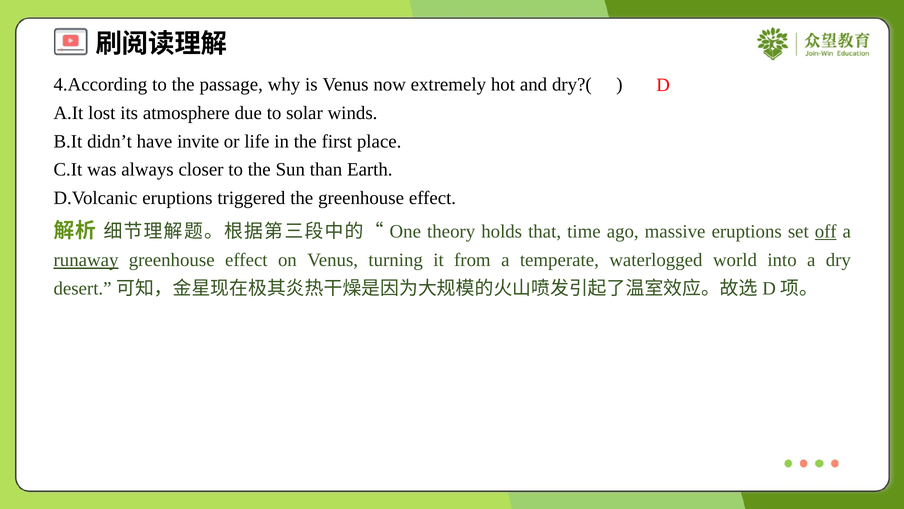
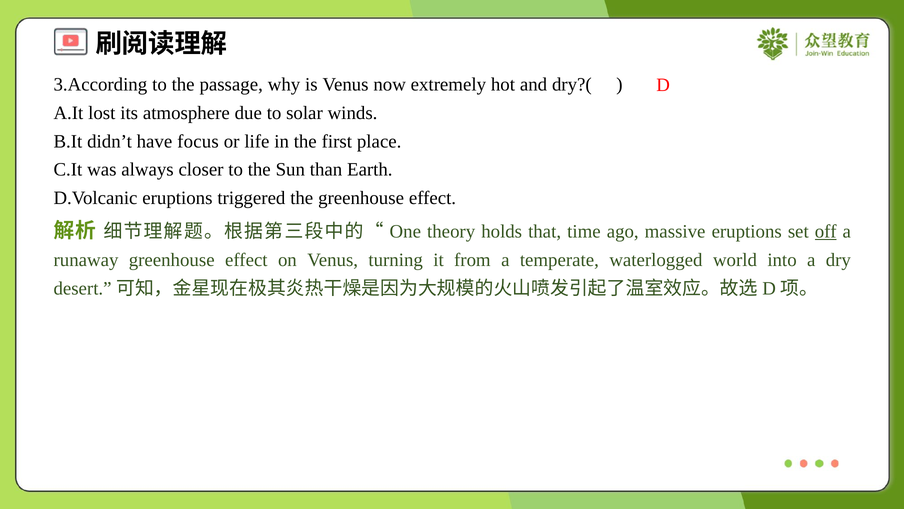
4.According: 4.According -> 3.According (100, 85)
invite: invite -> focus (198, 141)
runaway underline: present -> none (86, 260)
